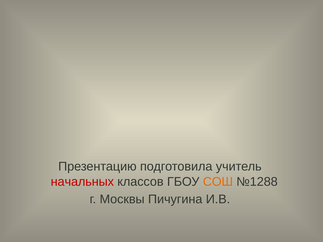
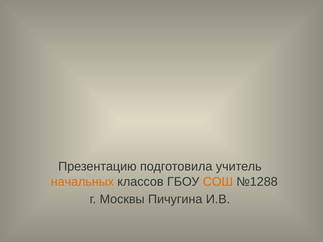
начальных colour: red -> orange (82, 182)
